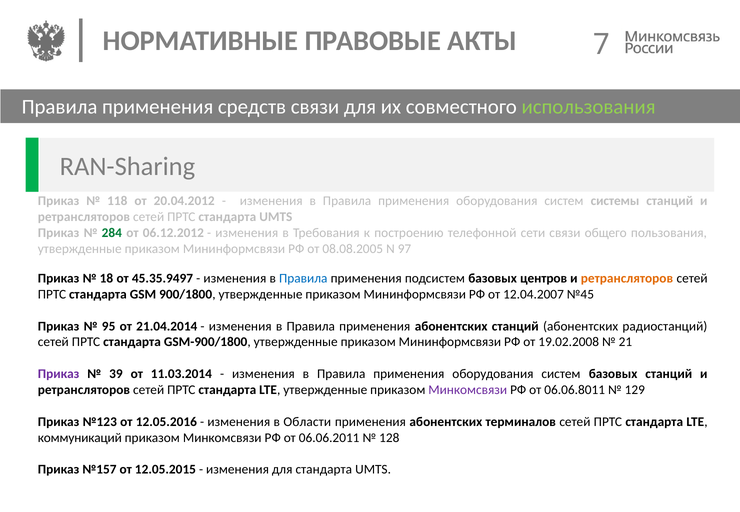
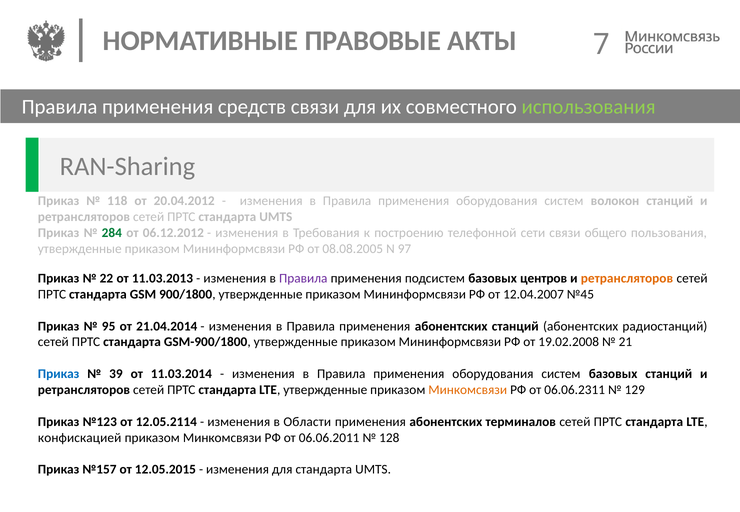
системы: системы -> волокон (615, 201)
18: 18 -> 22 (106, 279)
45.35.9497: 45.35.9497 -> 11.03.2013 (163, 279)
Правила colour: blue -> purple (303, 279)
Приказ colour: purple -> blue (59, 374)
Минкомсвязи colour: purple -> orange (468, 390)
06.06.8011: 06.06.8011 -> 06.06.2311 (575, 390)
12.05.2016: 12.05.2016 -> 12.05.2114 (166, 422)
коммуникаций: коммуникаций -> конфискацией (80, 438)
